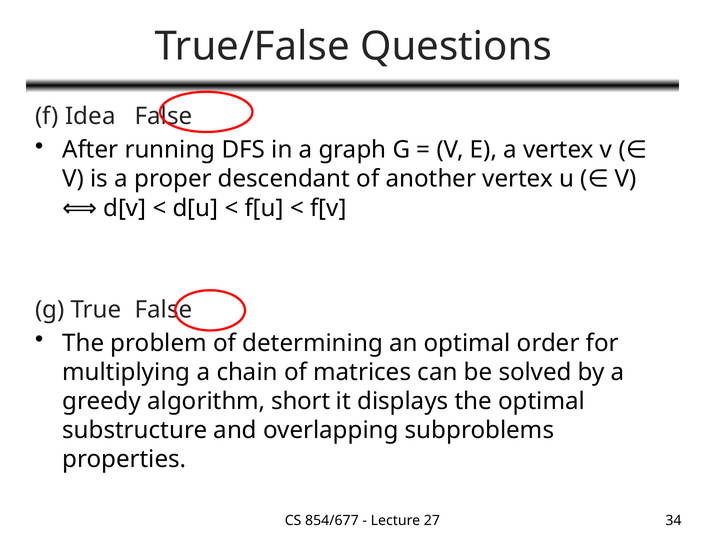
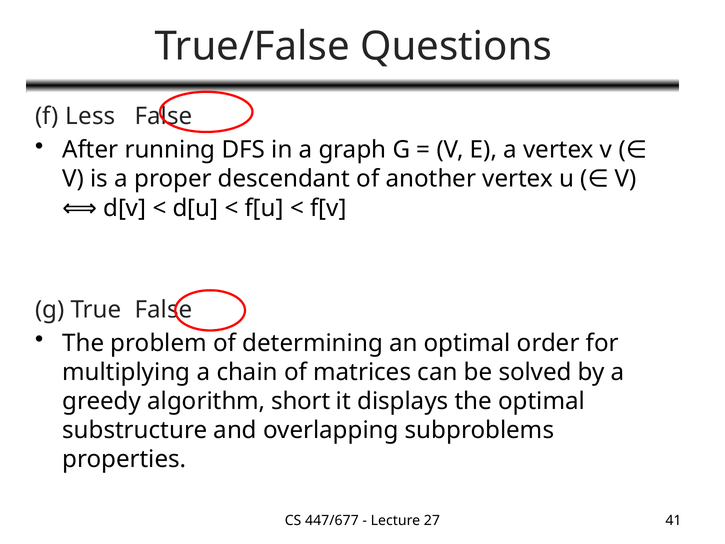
Idea: Idea -> Less (90, 116)
854/677: 854/677 -> 447/677 (332, 520)
34: 34 -> 41 (673, 520)
